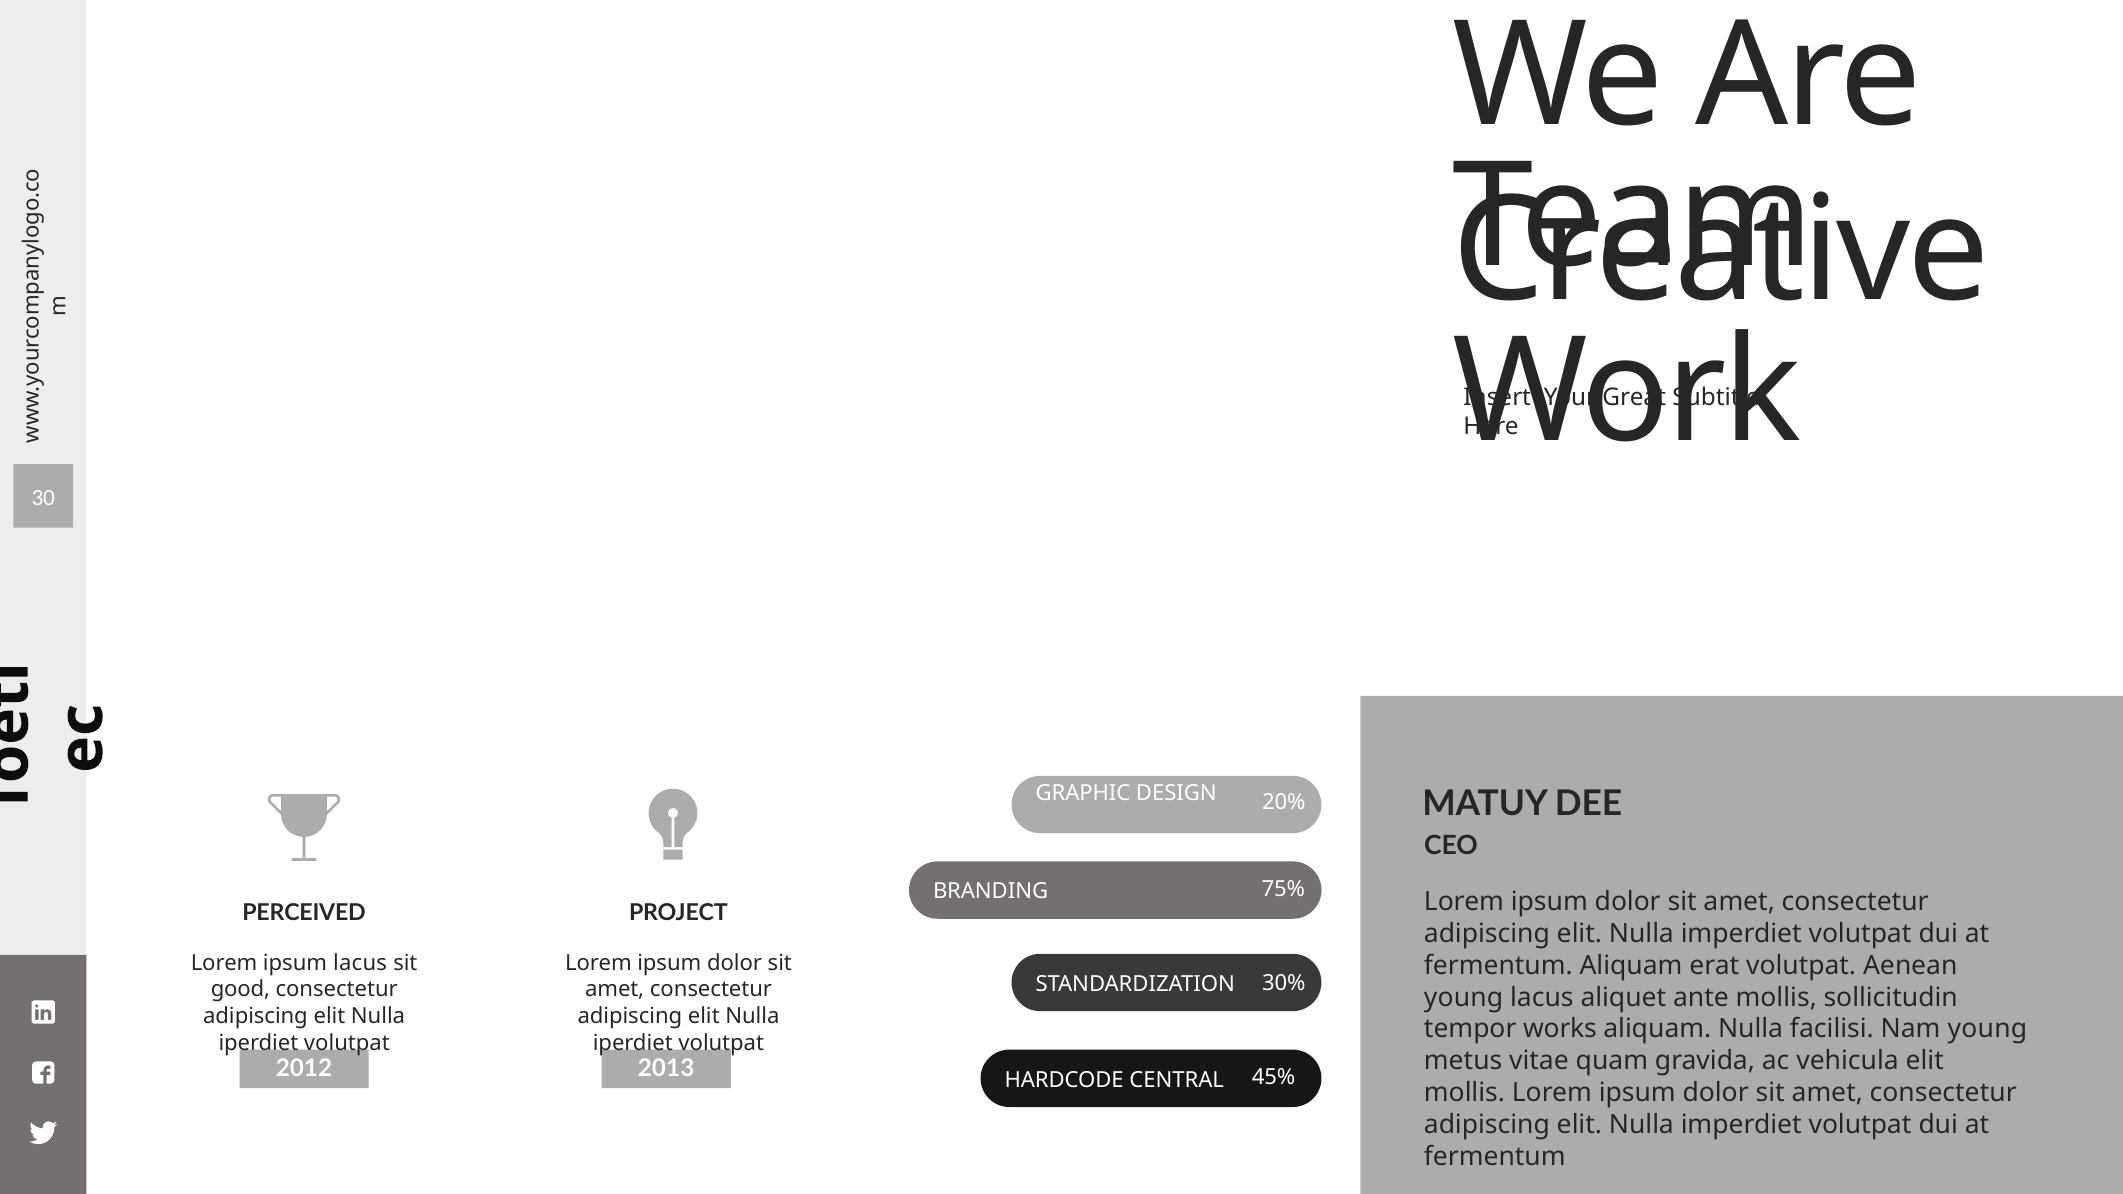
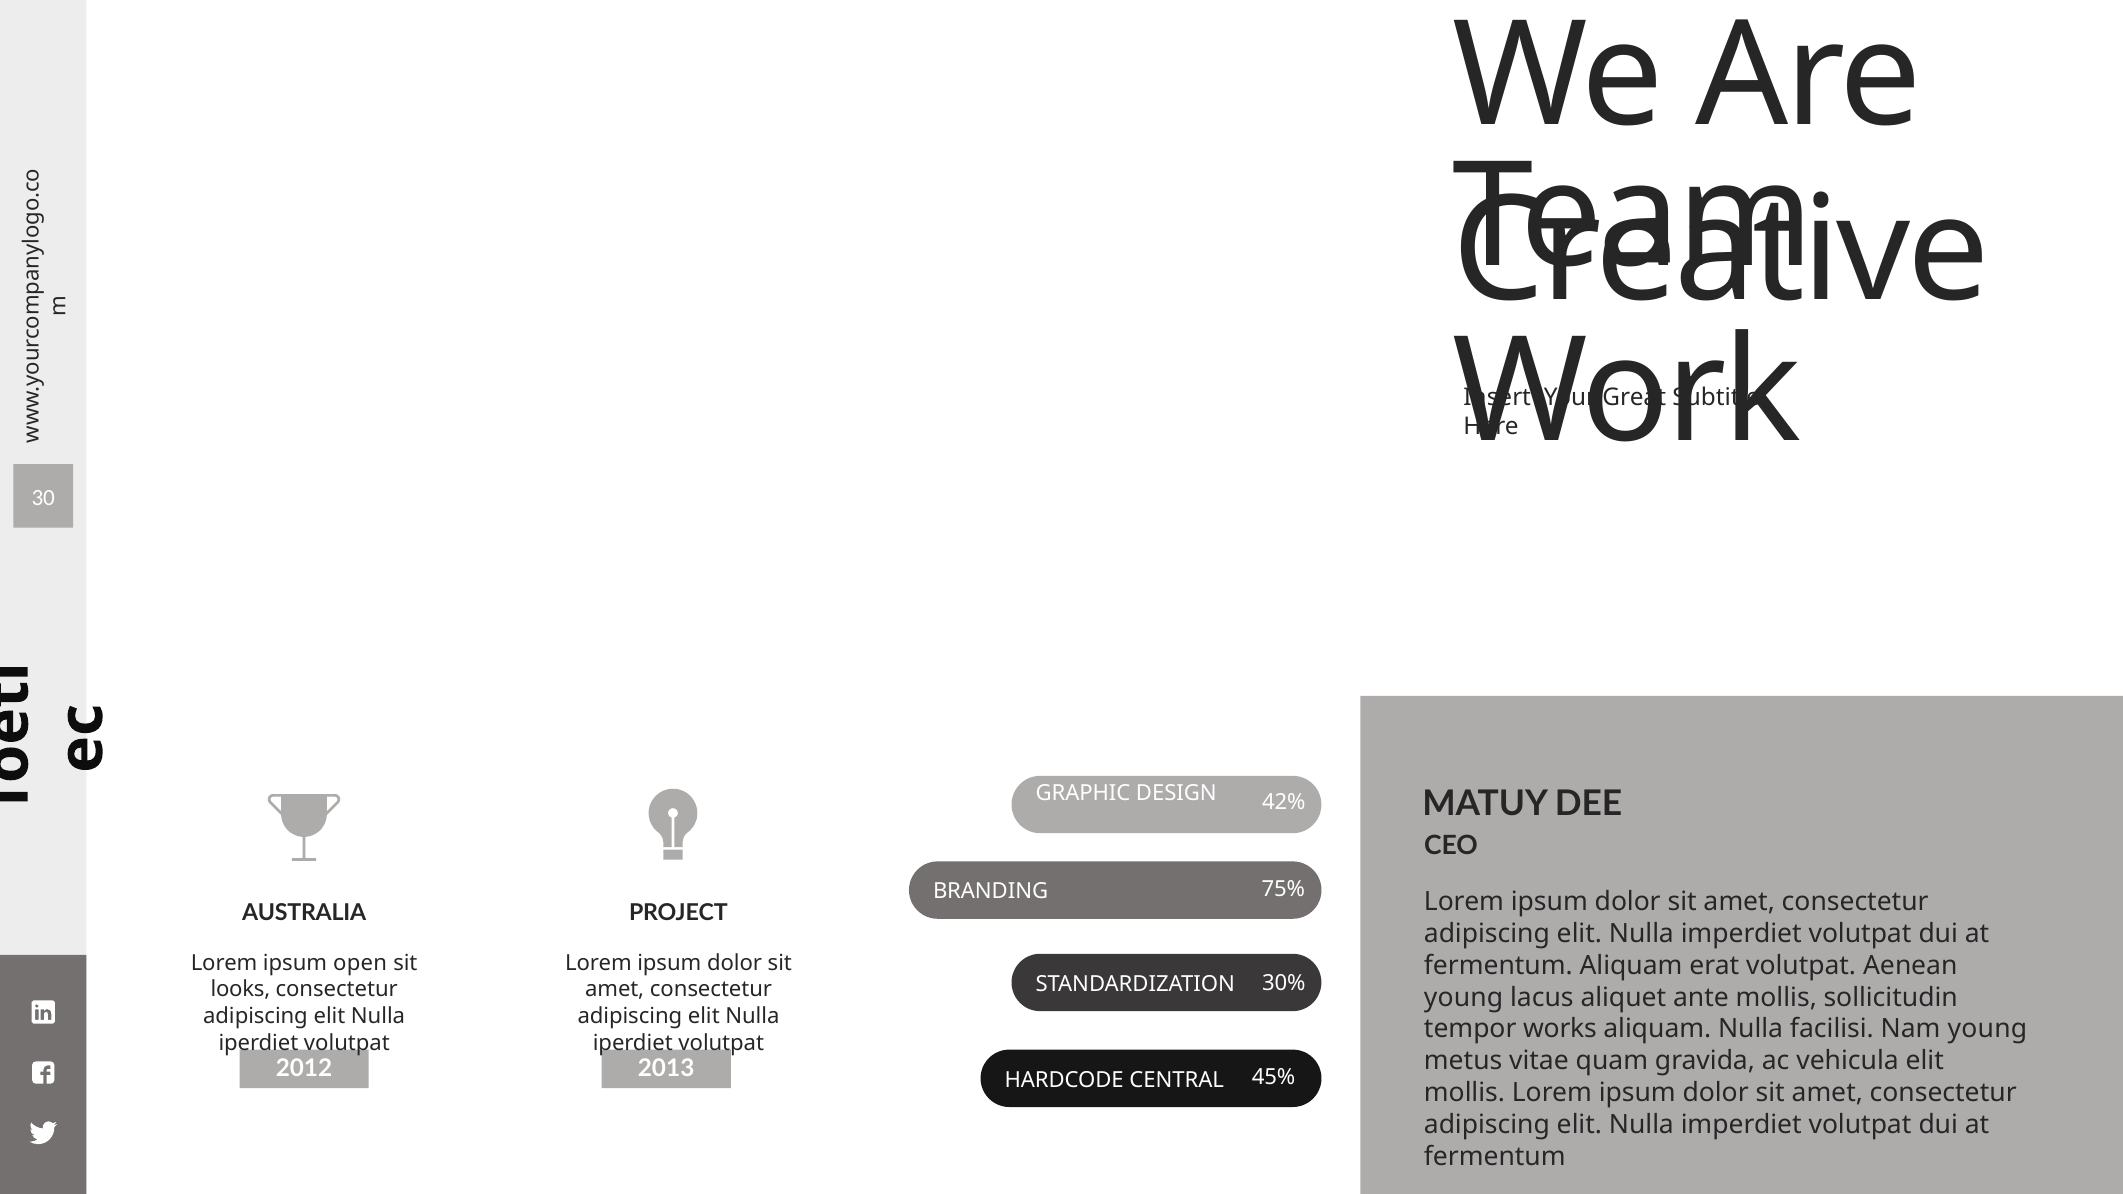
20%: 20% -> 42% (1284, 802)
PERCEIVED: PERCEIVED -> AUSTRALIA (304, 913)
ipsum lacus: lacus -> open (360, 963)
good: good -> looks (240, 990)
